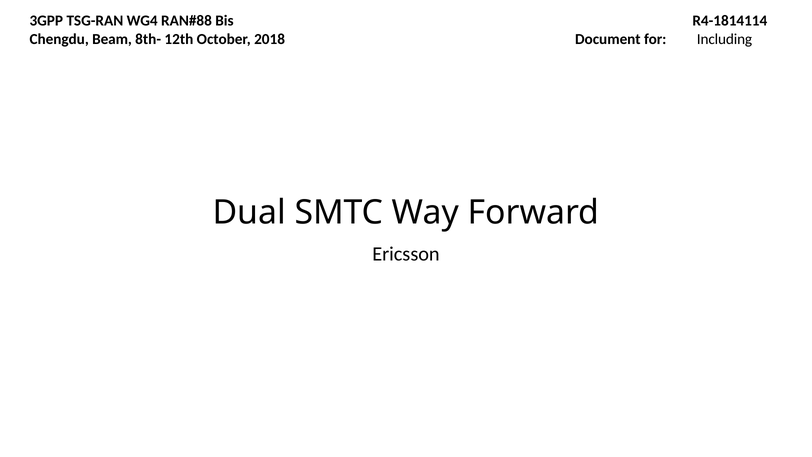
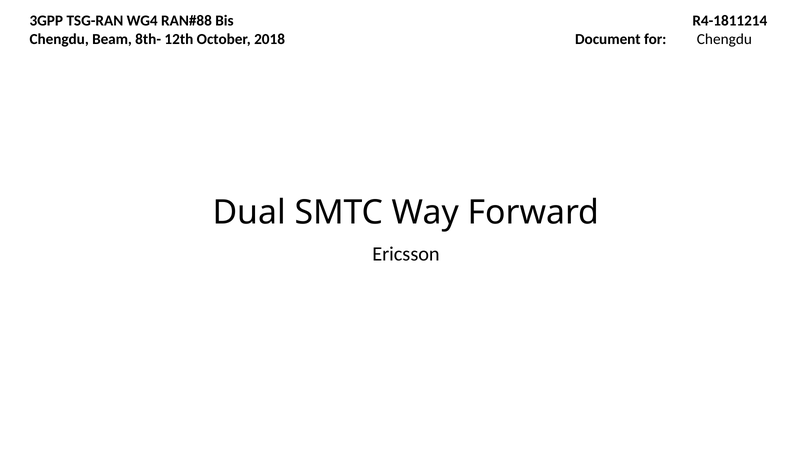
R4-1814114: R4-1814114 -> R4-1811214 (730, 21)
for Including: Including -> Chengdu (724, 39)
